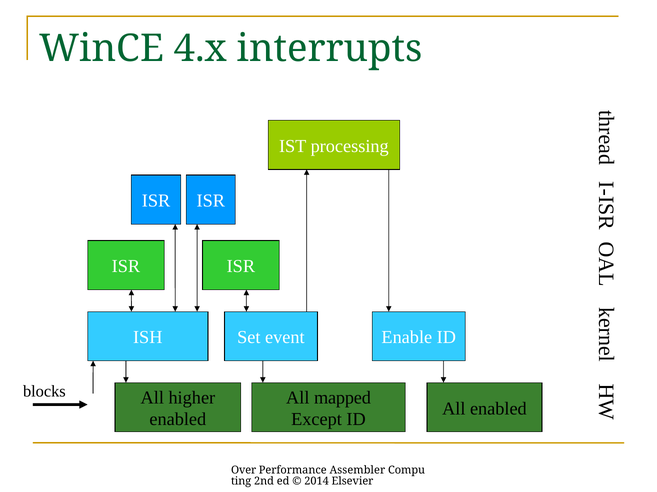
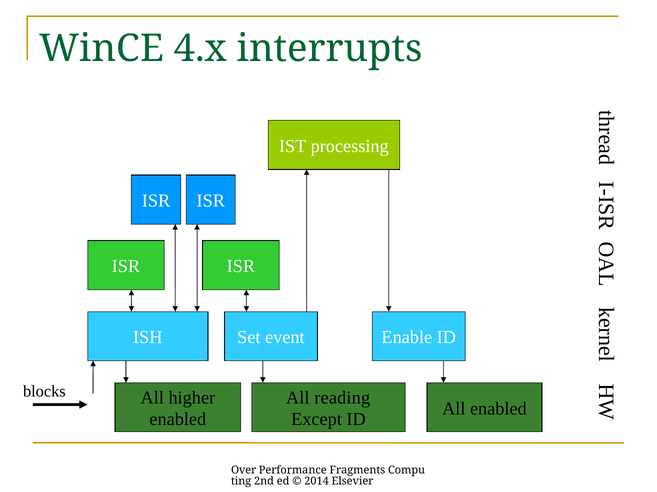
mapped: mapped -> reading (342, 398)
Assembler: Assembler -> Fragments (357, 471)
